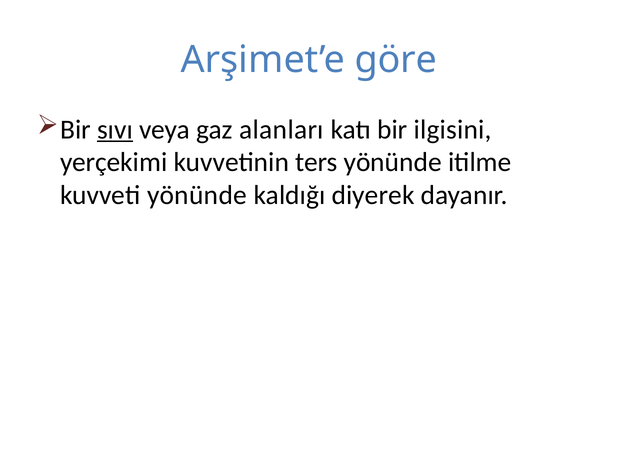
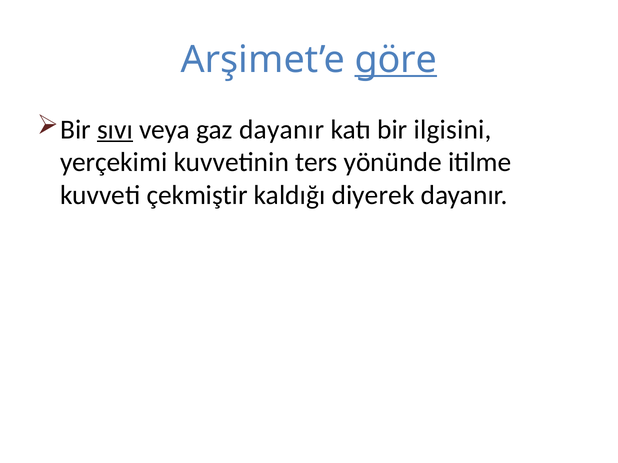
göre underline: none -> present (396, 60)
gaz alanları: alanları -> dayanır (282, 130)
kuvveti yönünde: yönünde -> çekmiştir (197, 196)
